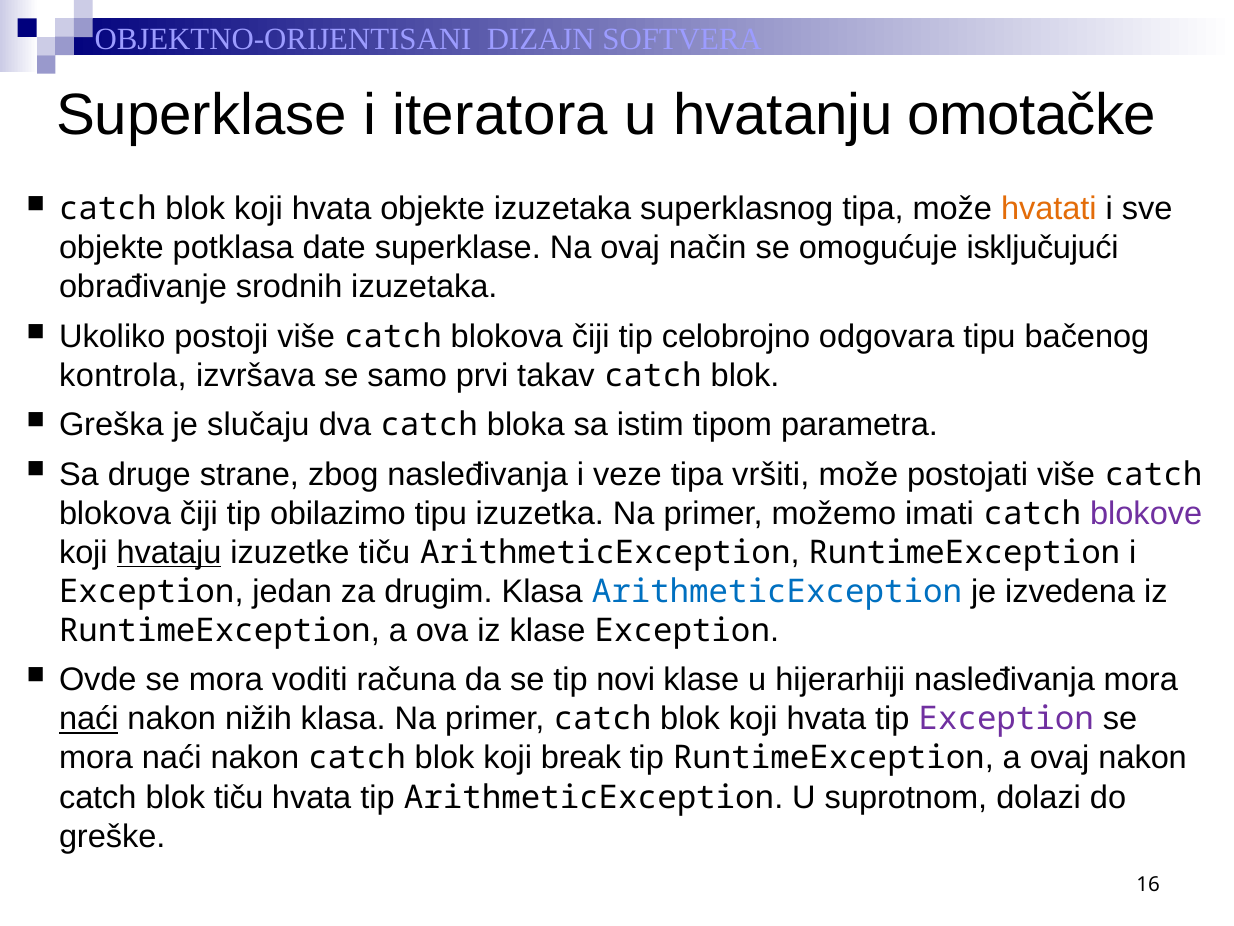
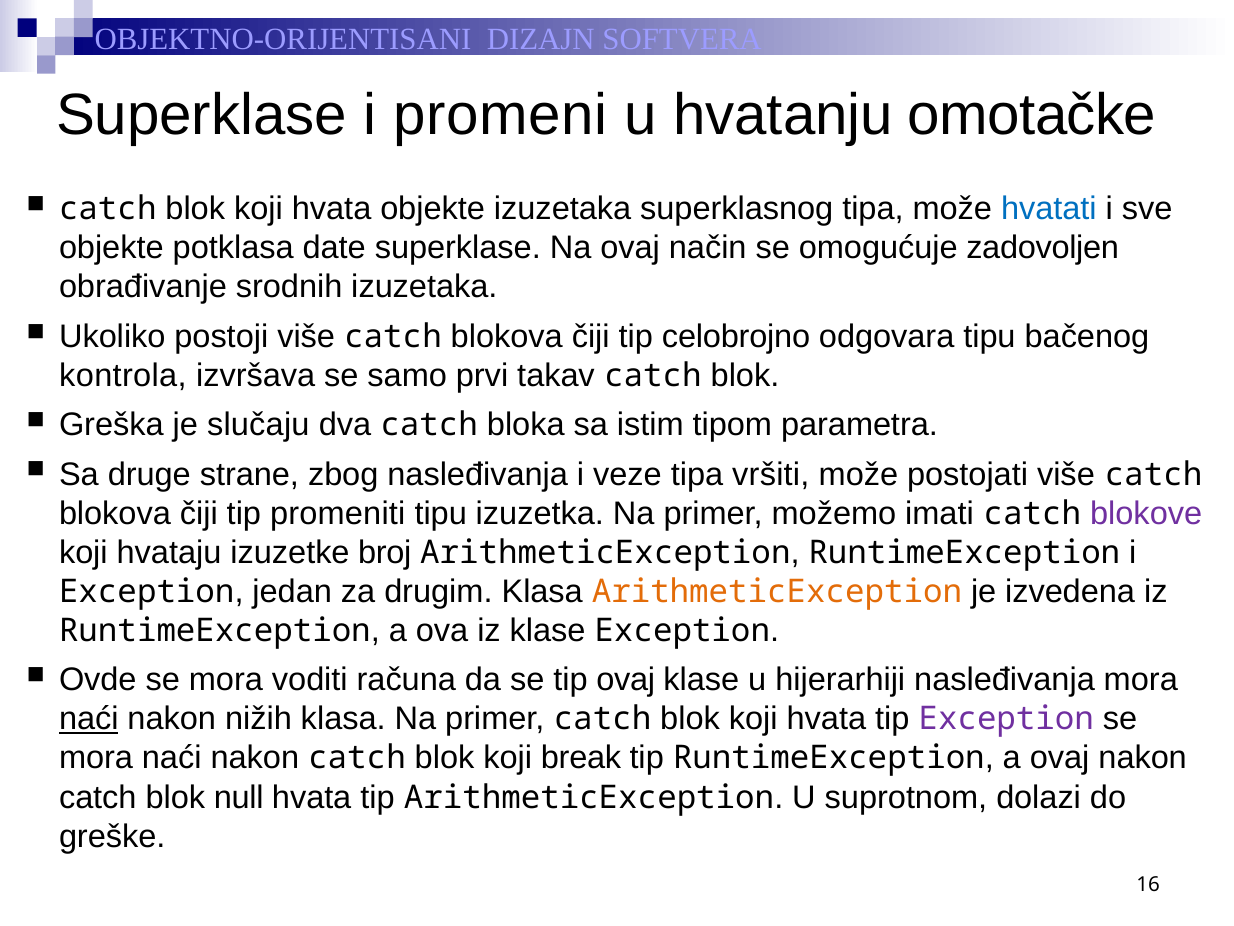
iteratora: iteratora -> promeni (500, 116)
hvatati colour: orange -> blue (1049, 209)
isključujući: isključujući -> zadovoljen (1043, 248)
obilazimo: obilazimo -> promeniti (338, 513)
hvataju underline: present -> none (169, 552)
izuzetke tiču: tiču -> broj (385, 552)
ArithmeticException colour: blue -> orange (777, 591)
tip novi: novi -> ovaj (626, 680)
blok tiču: tiču -> null (239, 797)
